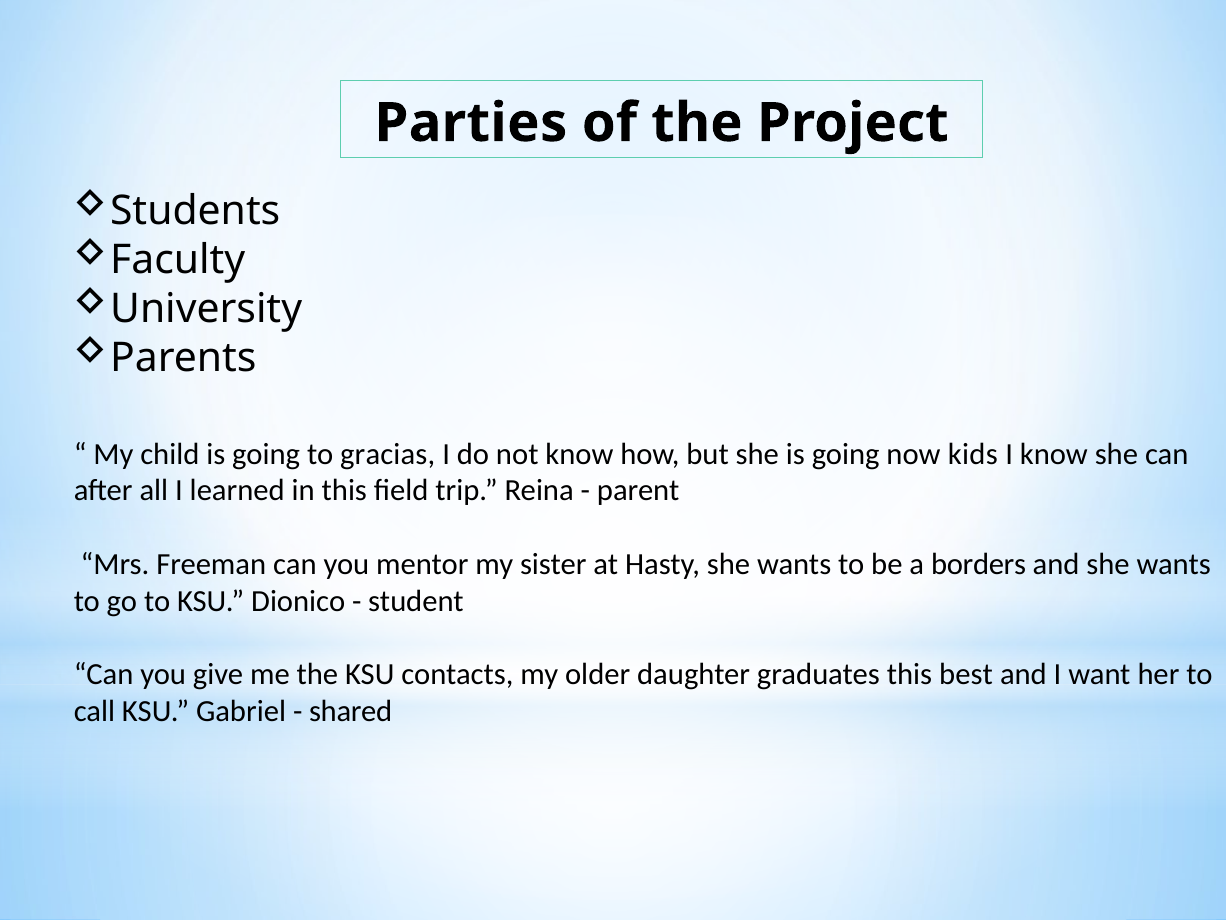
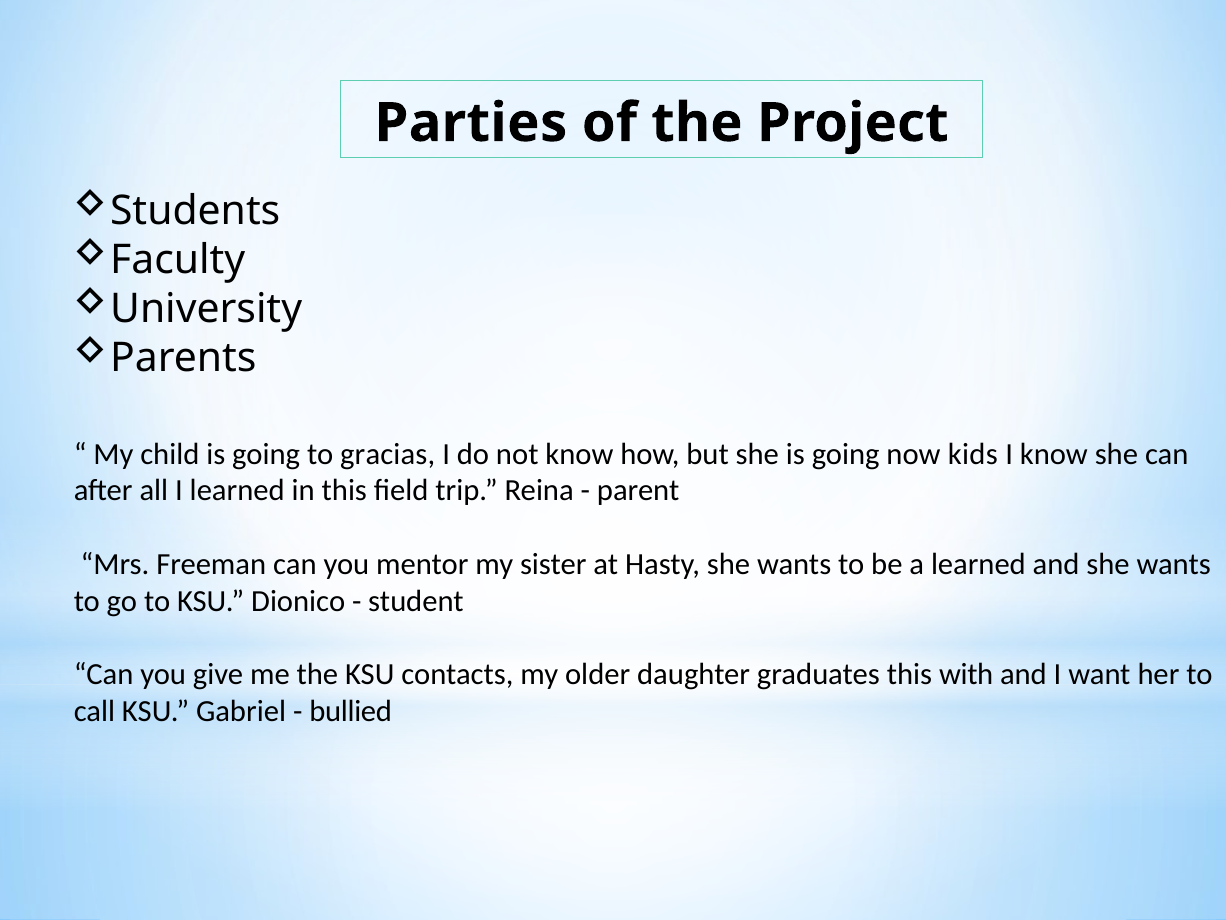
a borders: borders -> learned (978, 564)
best: best -> with (966, 674)
shared: shared -> bullied (351, 711)
